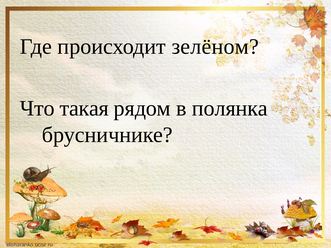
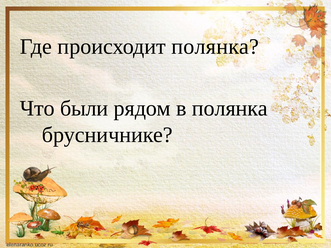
происходит зелёном: зелёном -> полянка (215, 47)
такая: такая -> были (84, 109)
